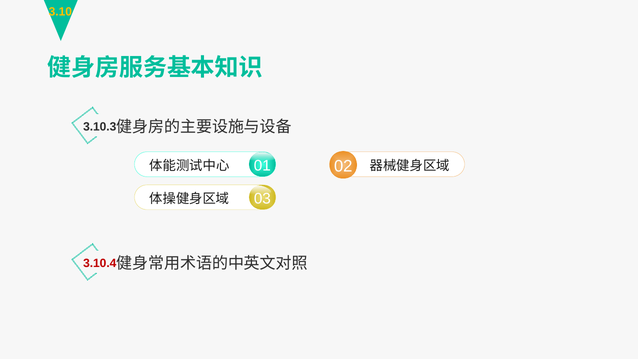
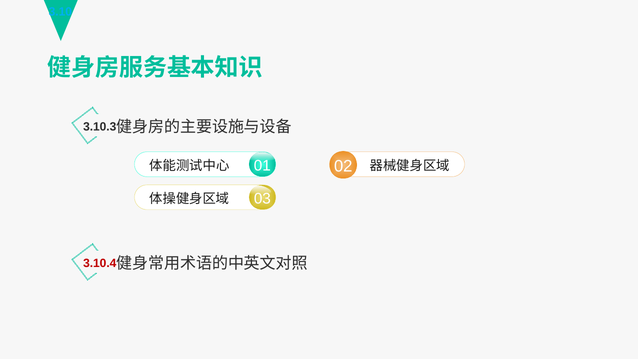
3.10 colour: yellow -> light blue (60, 12)
